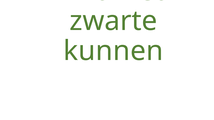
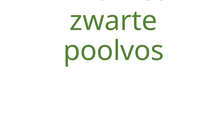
kunnen: kunnen -> poolvos (114, 51)
